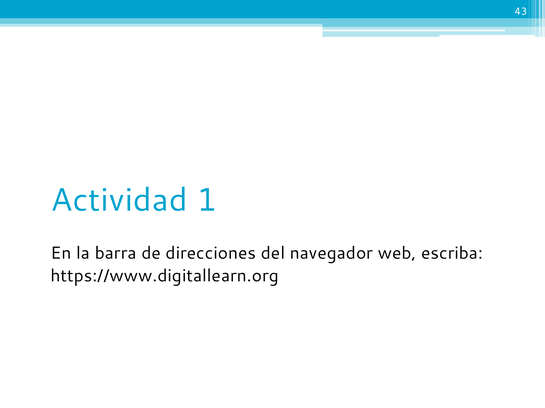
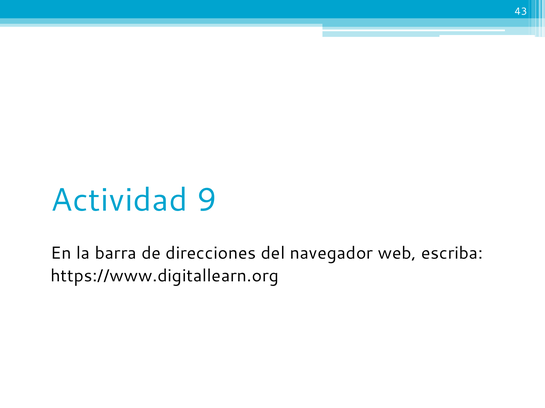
1: 1 -> 9 (207, 201)
